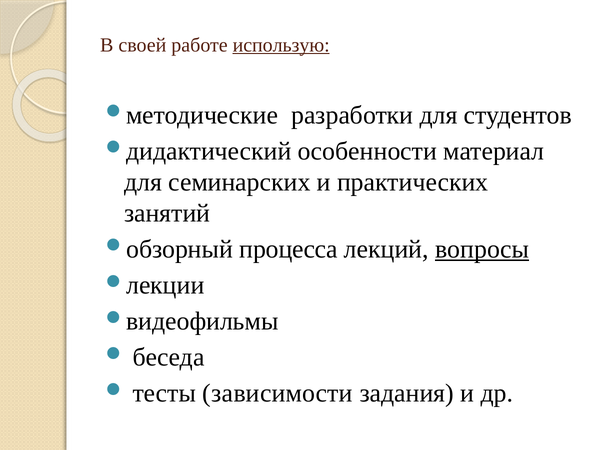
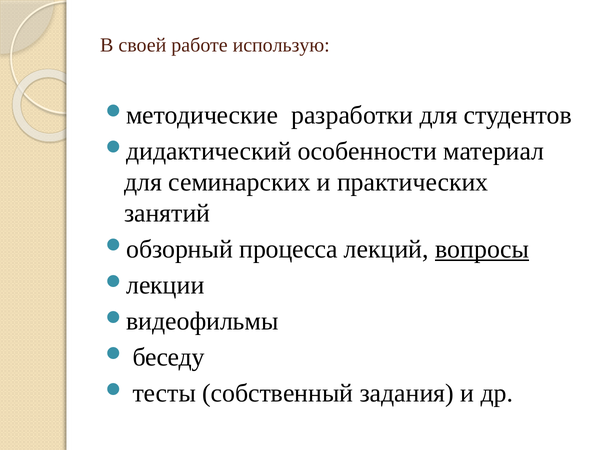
использую underline: present -> none (281, 45)
беседа: беседа -> беседу (169, 357)
зависимости: зависимости -> собственный (278, 393)
